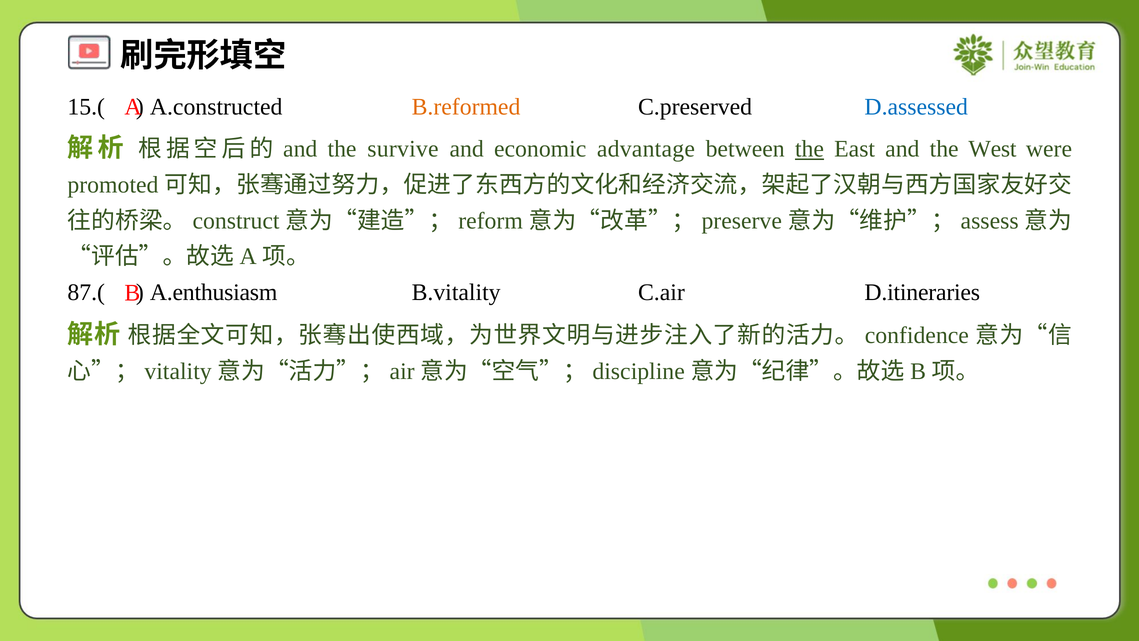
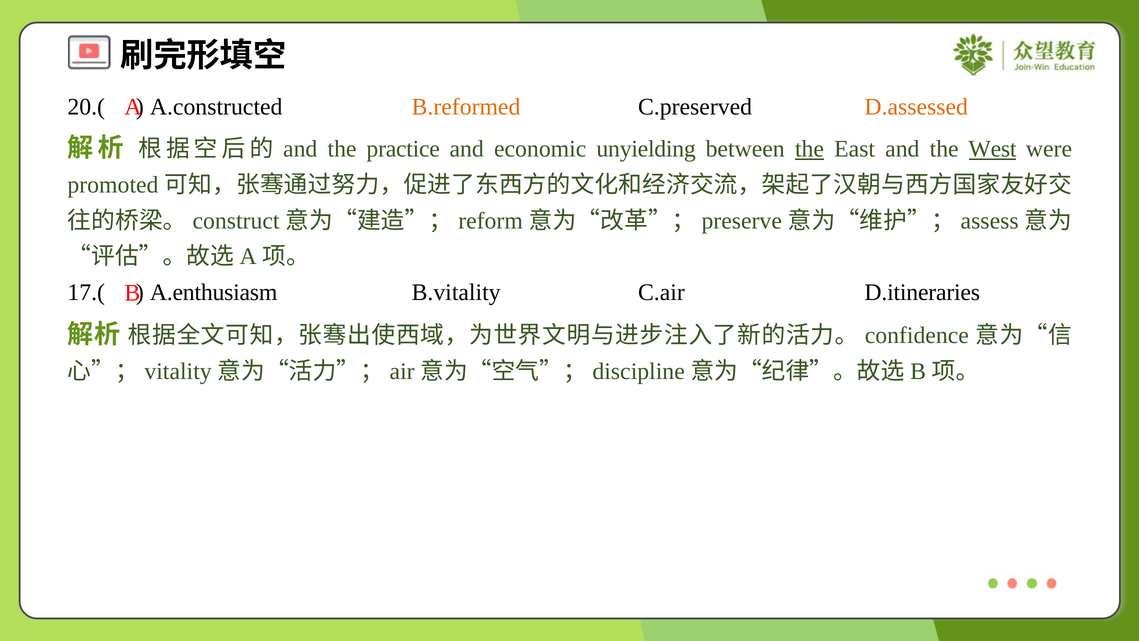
15.(: 15.( -> 20.( (86, 107)
D.assessed colour: blue -> orange (916, 107)
survive: survive -> practice (403, 149)
advantage: advantage -> unyielding (646, 149)
West underline: none -> present (992, 149)
87.(: 87.( -> 17.( (86, 292)
